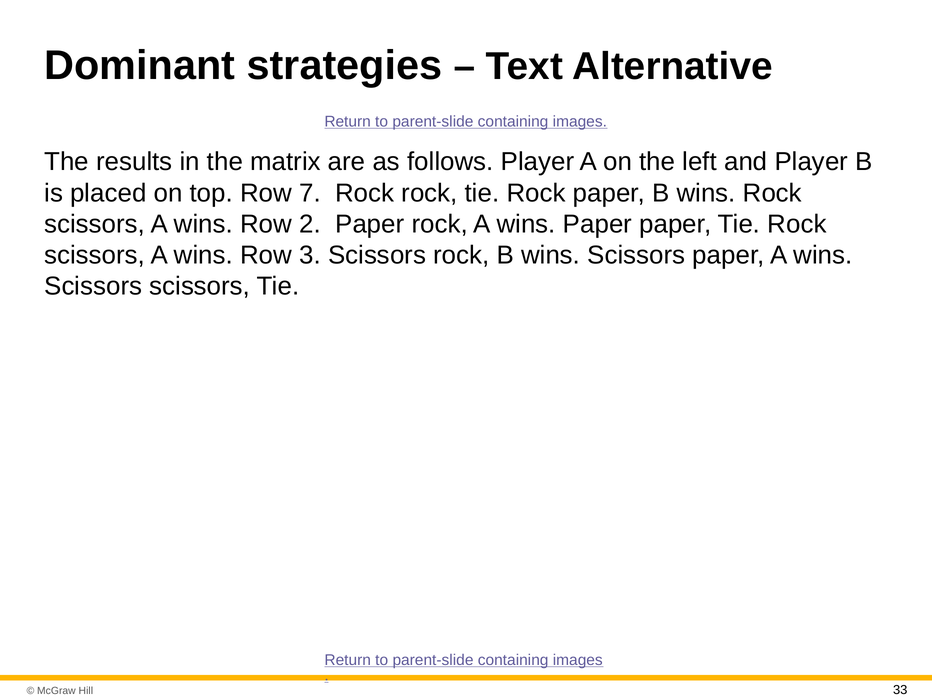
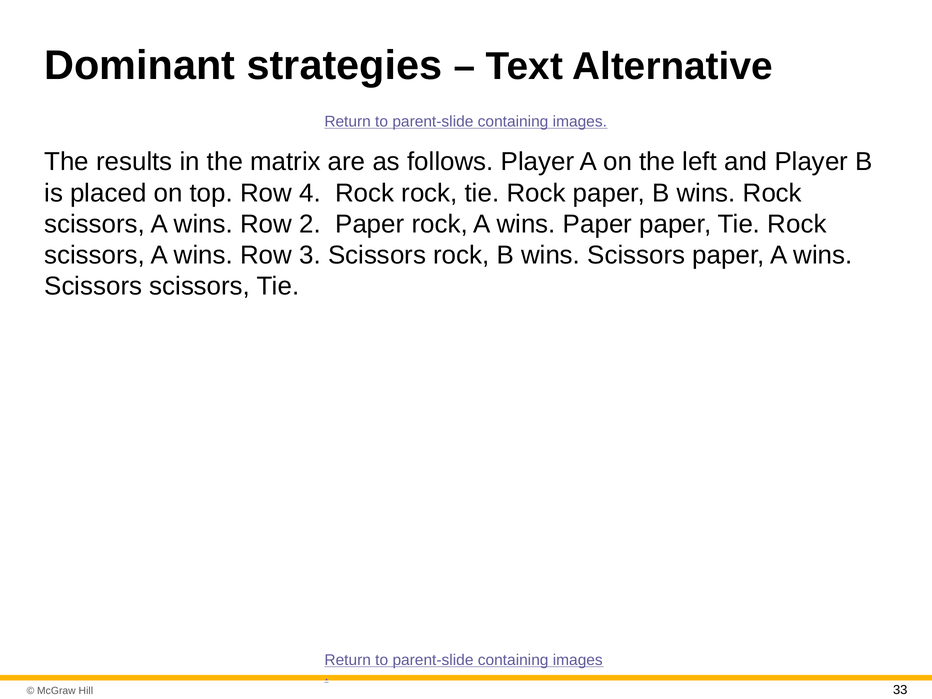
7: 7 -> 4 (310, 193)
